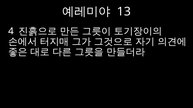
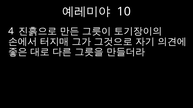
13: 13 -> 10 (124, 12)
